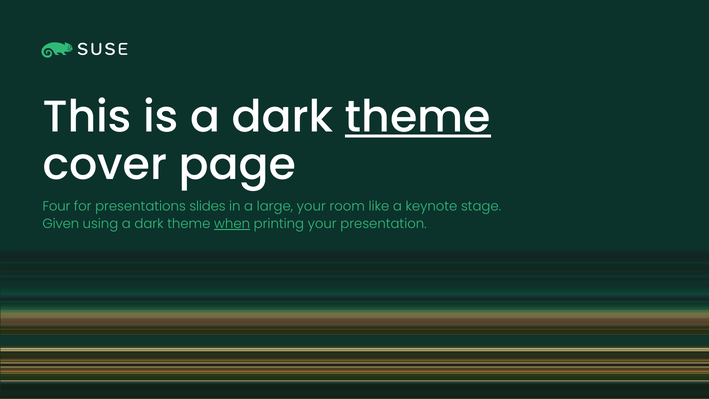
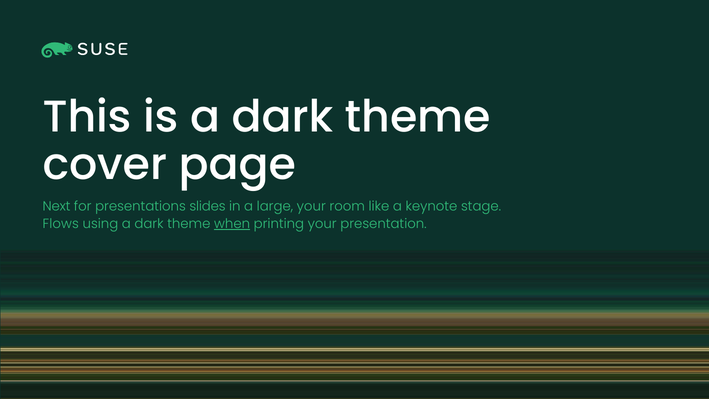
theme underline: present -> none (418, 117)
Four: Four -> Next (56, 206)
Given: Given -> Flows (61, 224)
